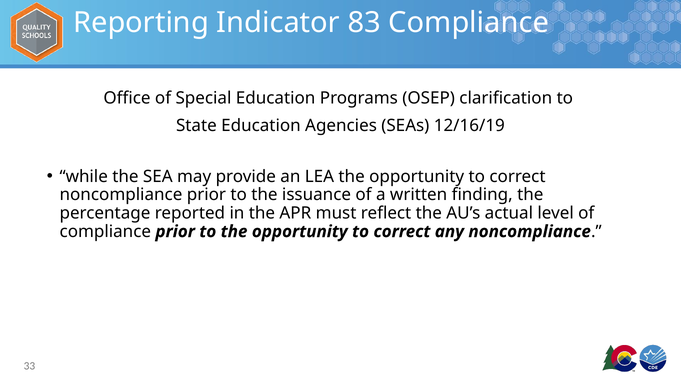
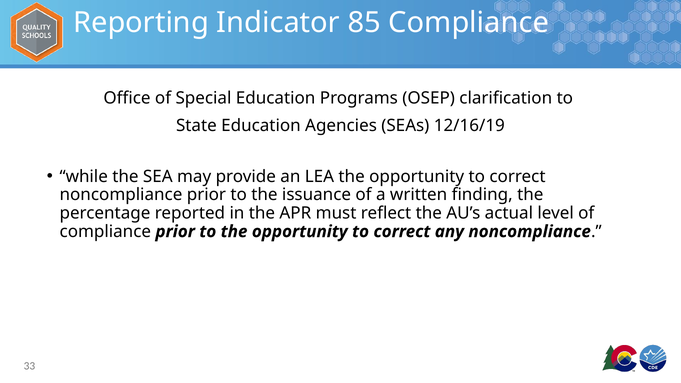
83: 83 -> 85 (364, 23)
